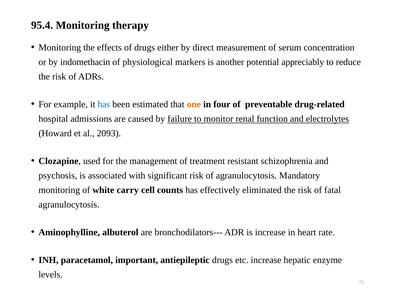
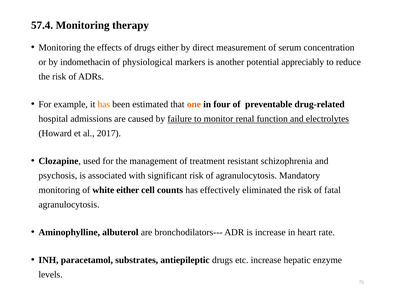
95.4: 95.4 -> 57.4 (42, 25)
has colour: blue -> orange (104, 104)
2093: 2093 -> 2017 (109, 133)
white carry: carry -> either (128, 190)
important: important -> substrates (137, 260)
